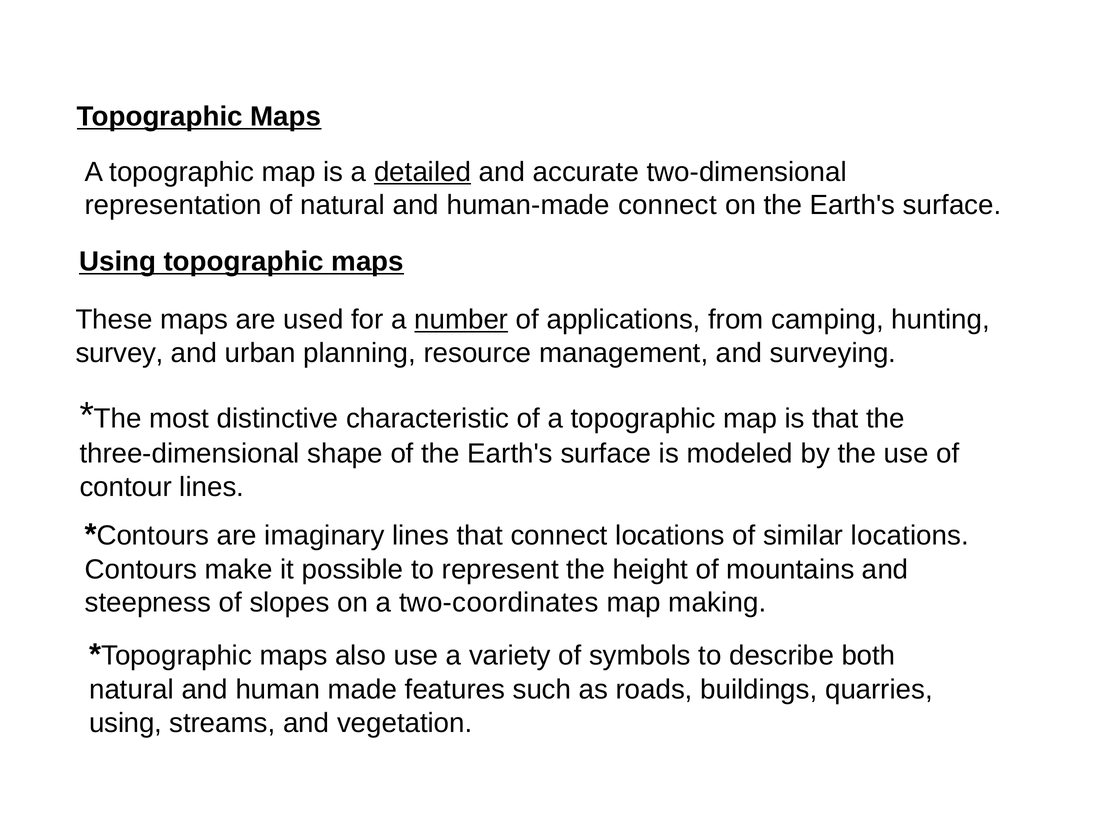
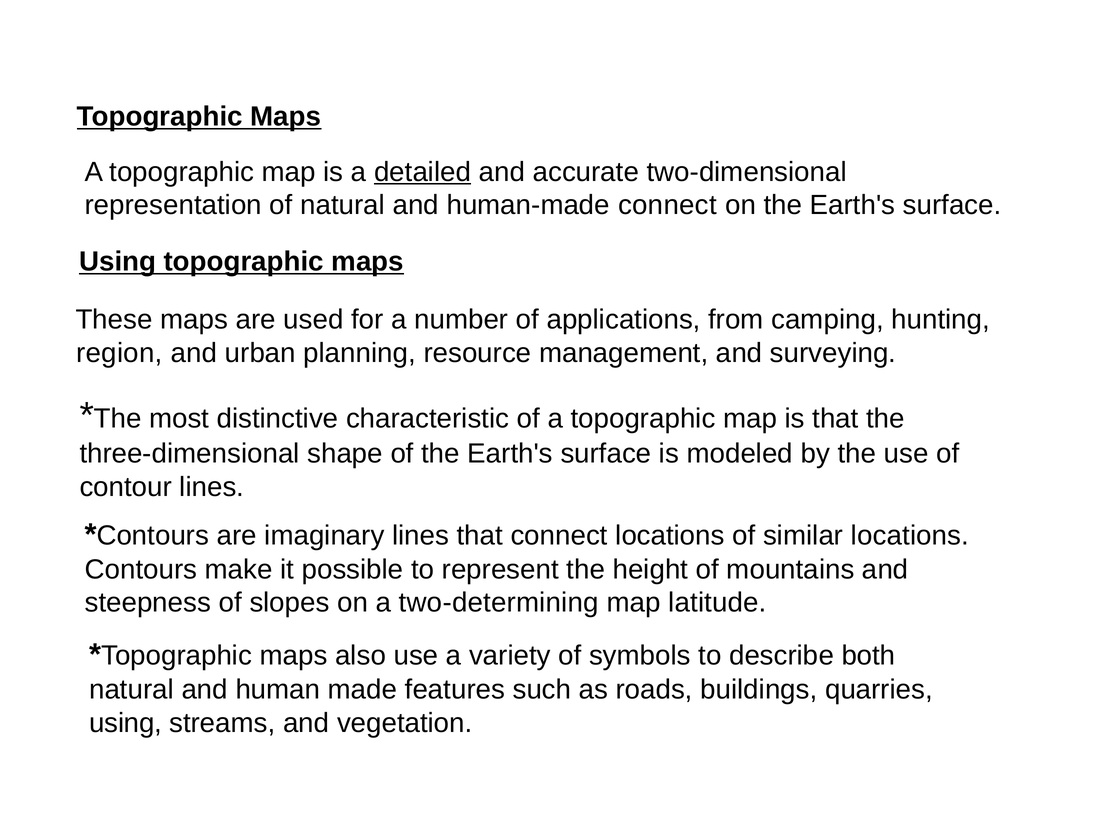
number underline: present -> none (461, 320)
survey: survey -> region (119, 353)
two-coordinates: two-coordinates -> two-determining (499, 603)
making: making -> latitude (717, 603)
